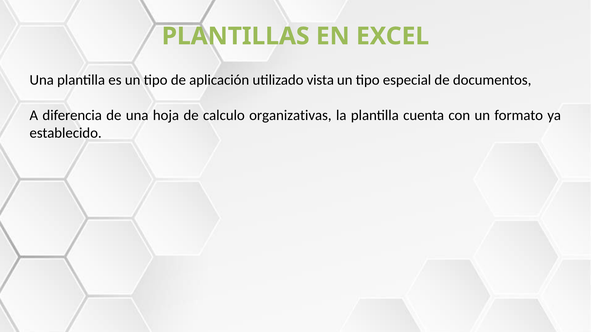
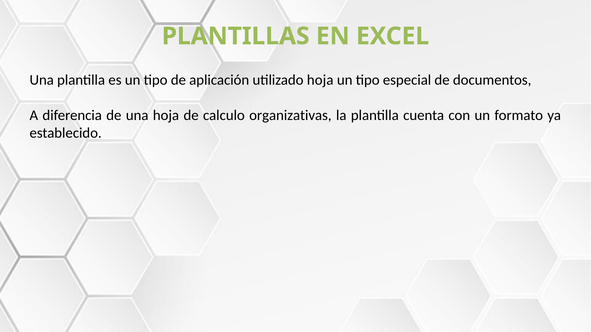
utilizado vista: vista -> hoja (320, 80)
